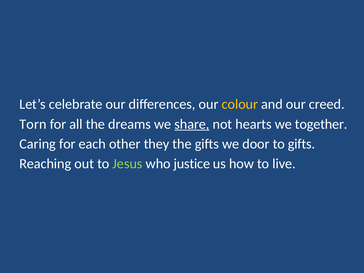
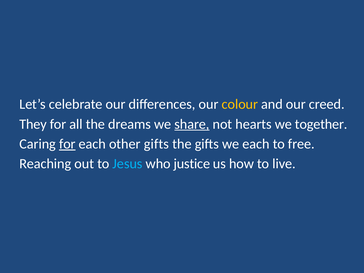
Torn: Torn -> They (33, 124)
for underline: none -> present (67, 144)
other they: they -> gifts (156, 144)
we door: door -> each (256, 144)
to gifts: gifts -> free (301, 144)
Jesus colour: light green -> light blue (127, 164)
